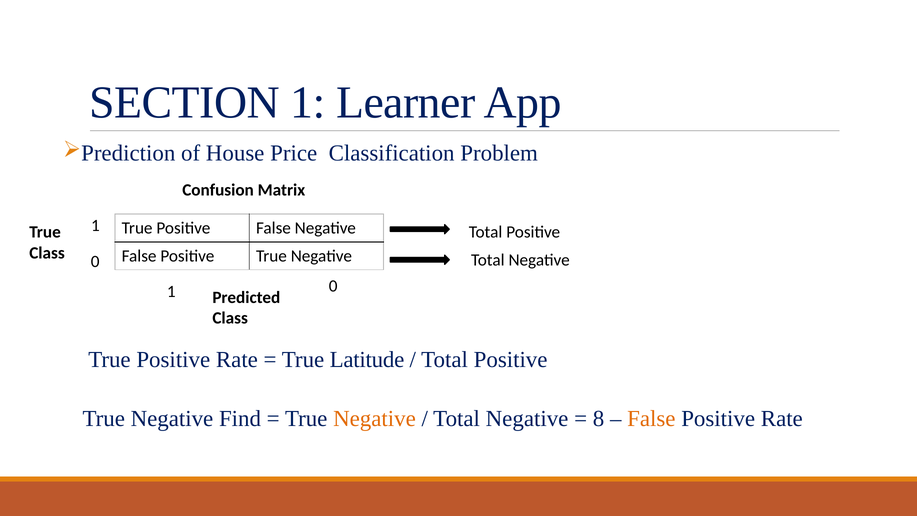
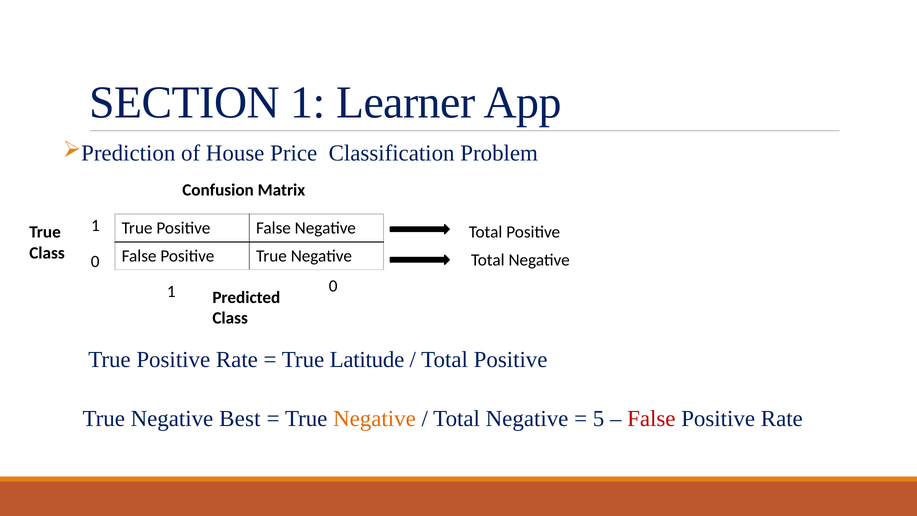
Find: Find -> Best (240, 419)
8: 8 -> 5 (599, 419)
False colour: orange -> red (651, 419)
